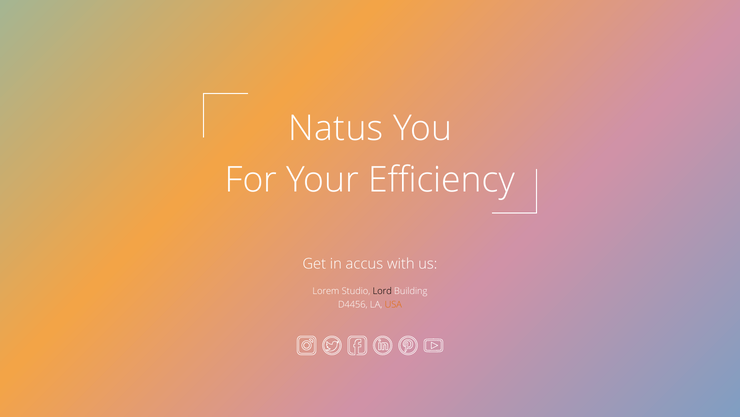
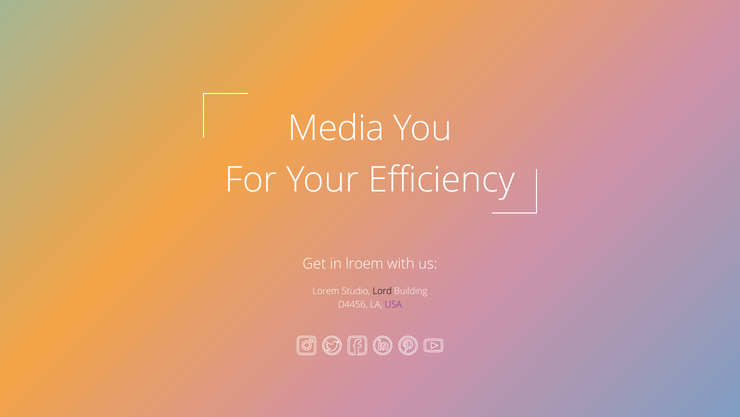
Natus: Natus -> Media (336, 129)
accus: accus -> lroem (365, 263)
USA colour: orange -> purple (393, 304)
